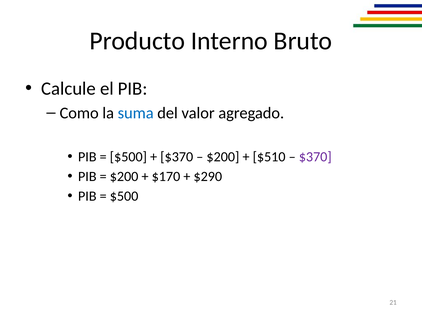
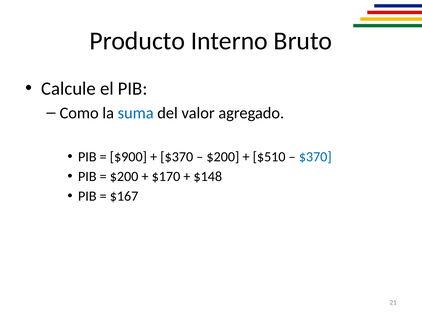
$500: $500 -> $900 (128, 157)
$370 colour: purple -> blue (315, 157)
$290: $290 -> $148 (208, 176)
$500: $500 -> $167 (124, 196)
